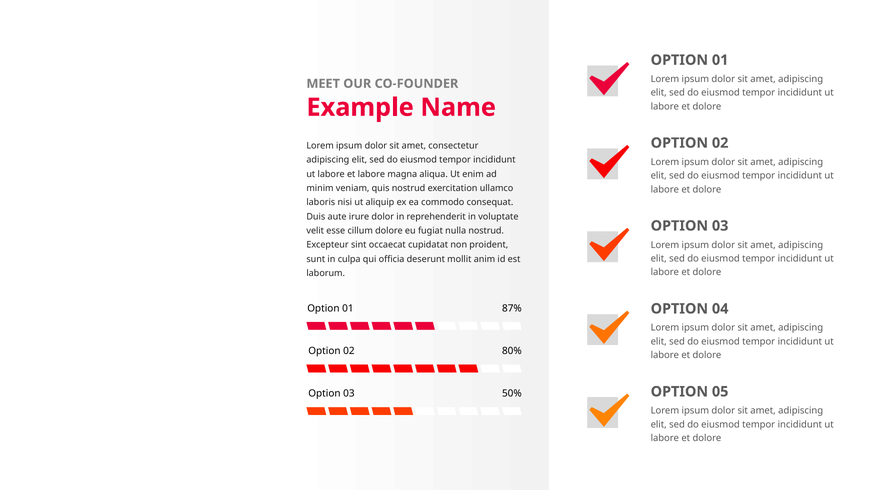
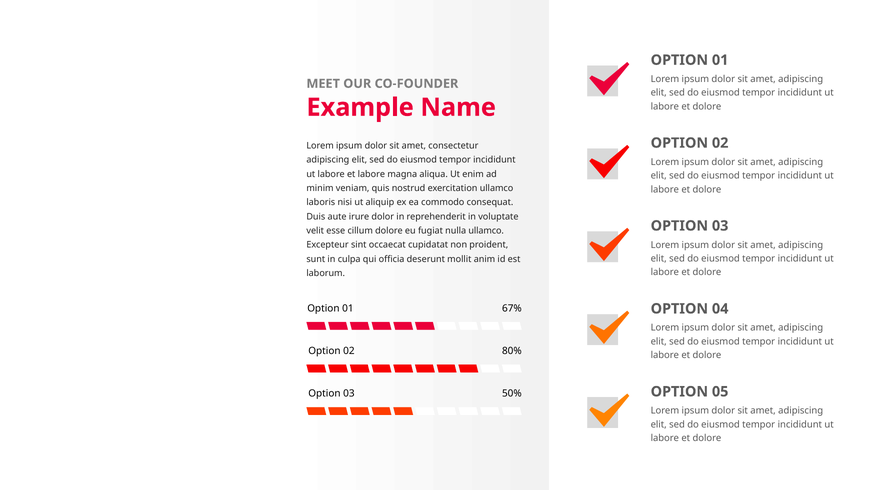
nulla nostrud: nostrud -> ullamco (486, 230)
87%: 87% -> 67% (512, 308)
